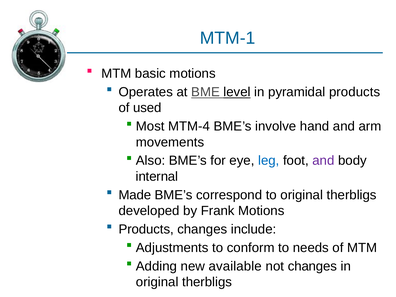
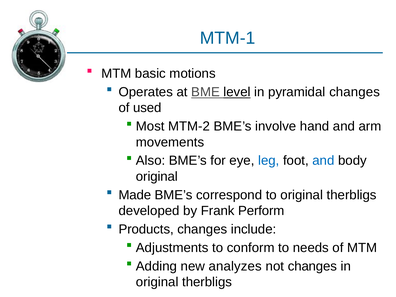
pyramidal products: products -> changes (355, 92)
MTM-4: MTM-4 -> MTM-2 (189, 126)
and colour: purple -> blue (323, 161)
internal: internal -> original (157, 176)
Frank Motions: Motions -> Perform (261, 211)
available: available -> analyzes (235, 266)
